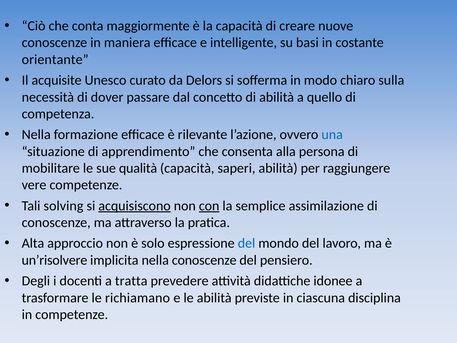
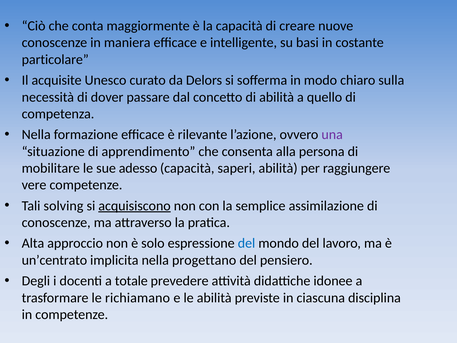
orientante: orientante -> particolare (55, 59)
una colour: blue -> purple (332, 135)
qualità: qualità -> adesso (138, 168)
con underline: present -> none (209, 206)
un’risolvere: un’risolvere -> un’centrato (54, 260)
nella conoscenze: conoscenze -> progettano (204, 260)
tratta: tratta -> totale (131, 281)
